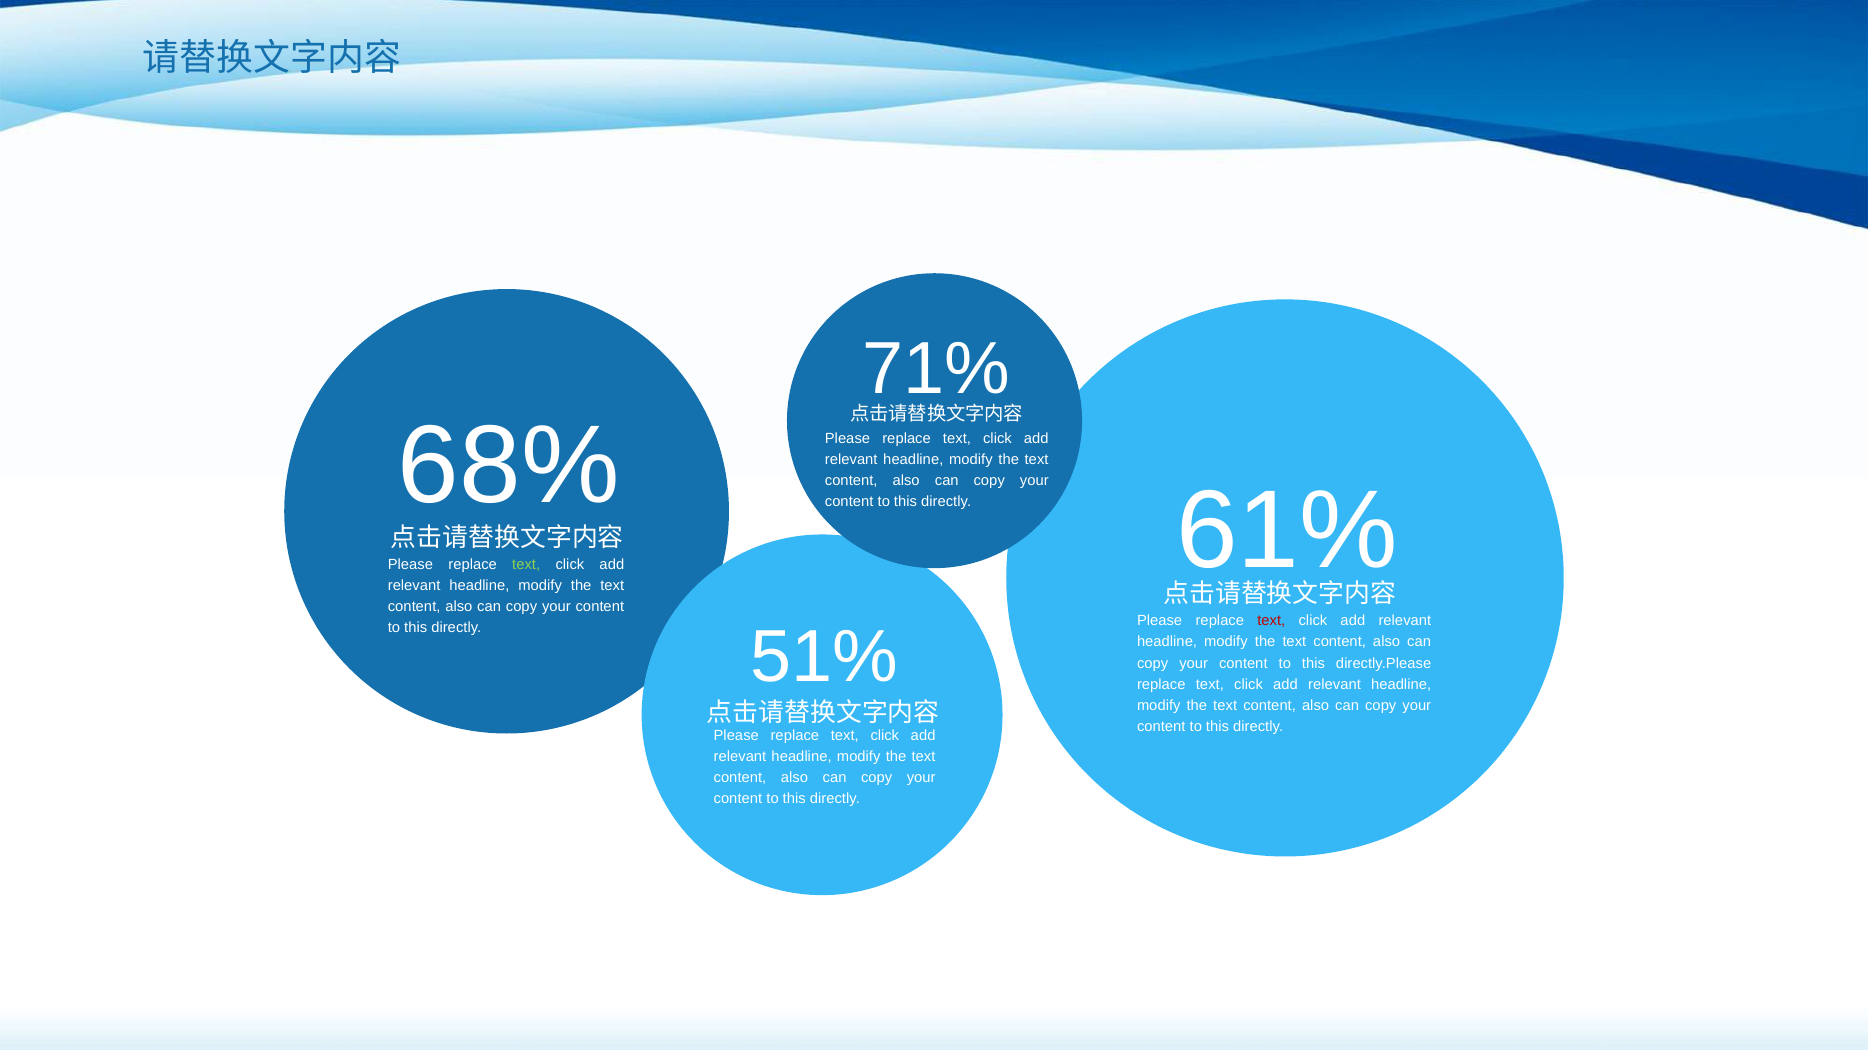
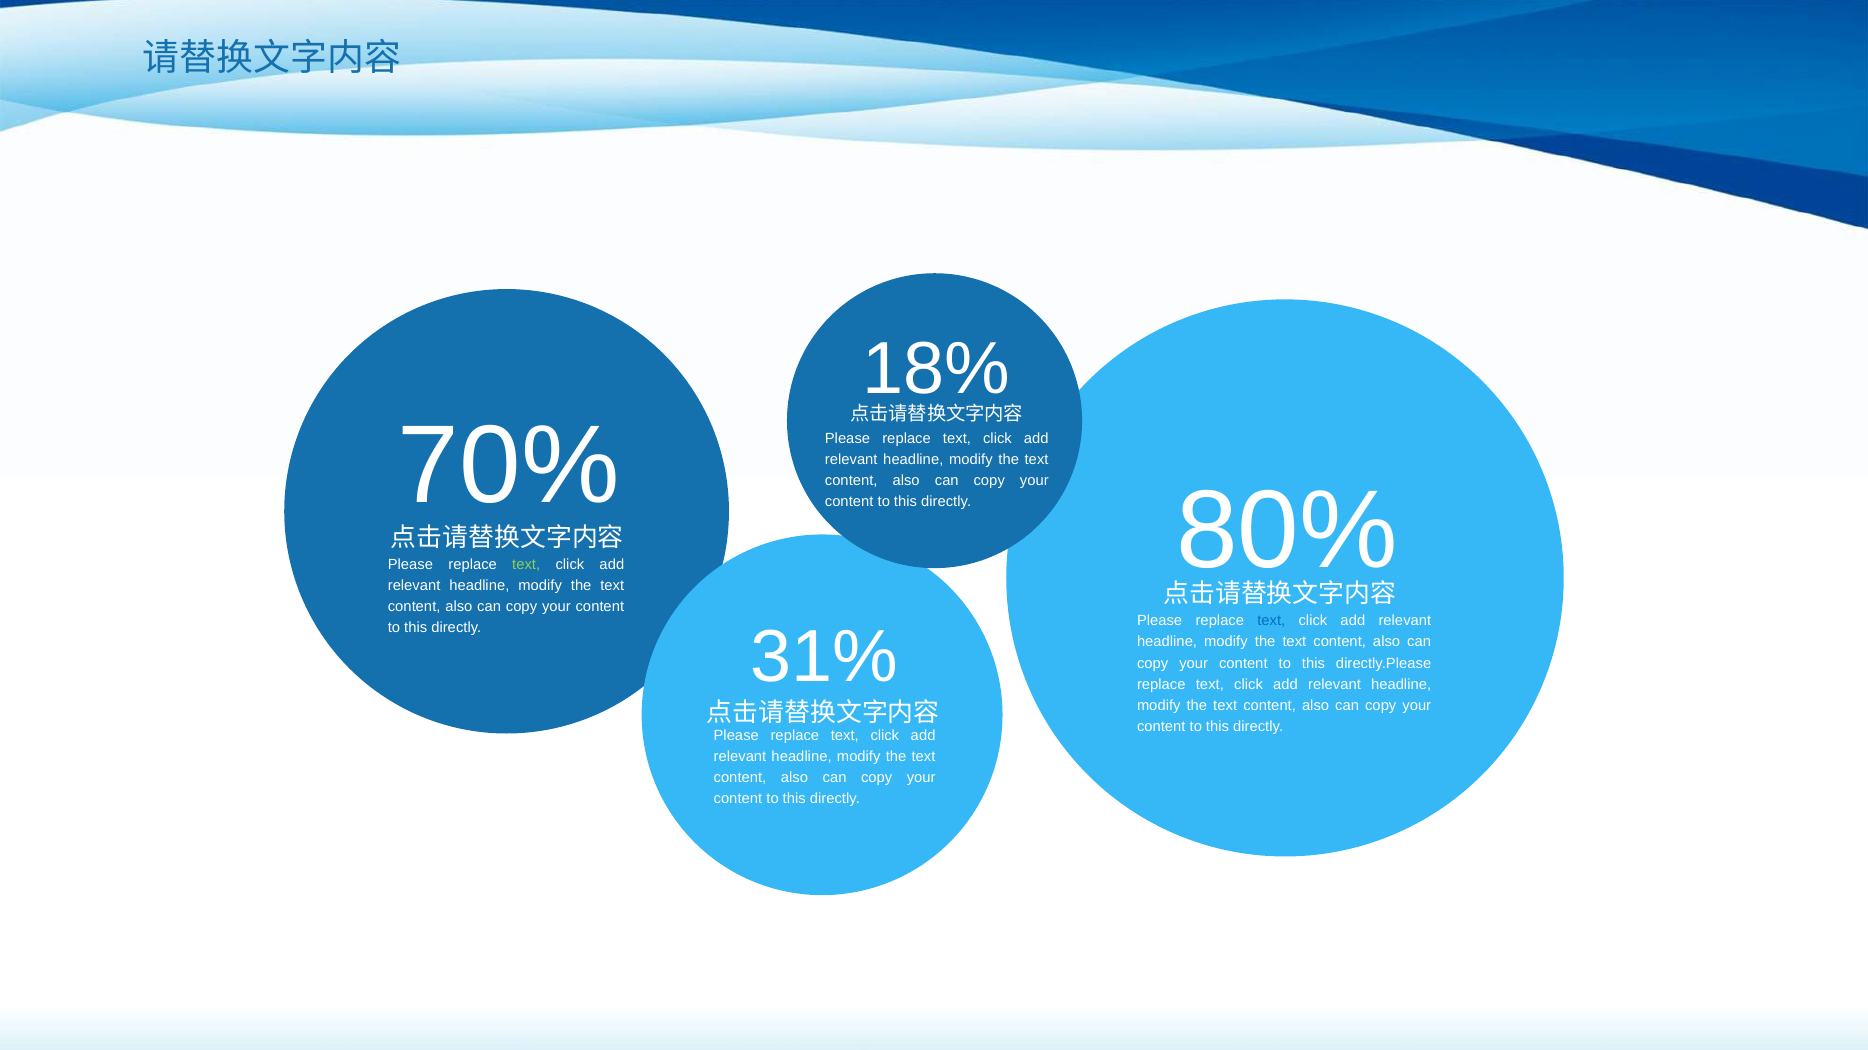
71%: 71% -> 18% (936, 369)
68%: 68% -> 70% (509, 466)
61%: 61% -> 80% (1287, 532)
text colour: red -> blue (1271, 621)
51%: 51% -> 31% (824, 658)
